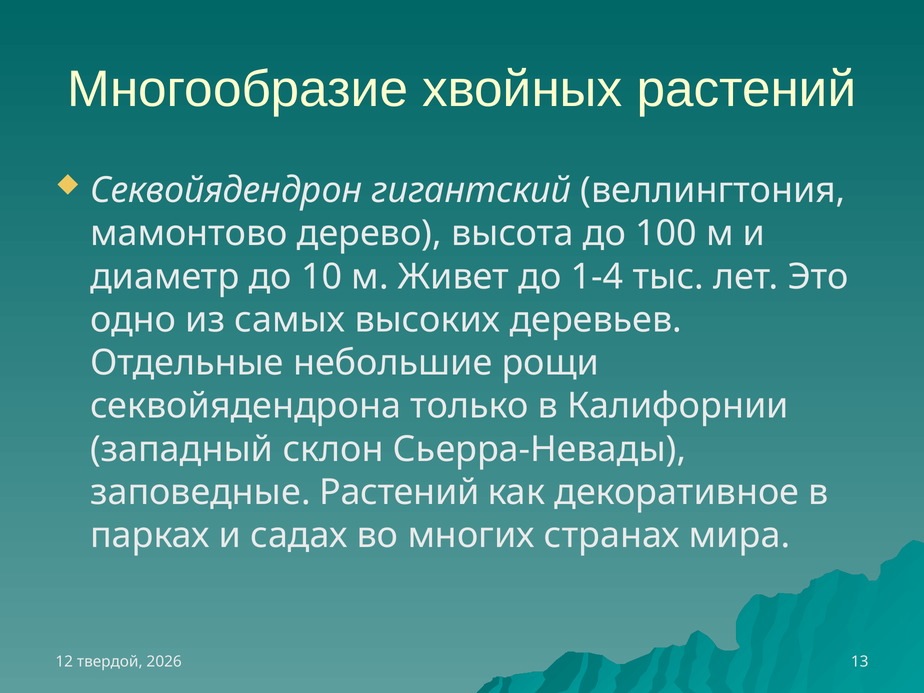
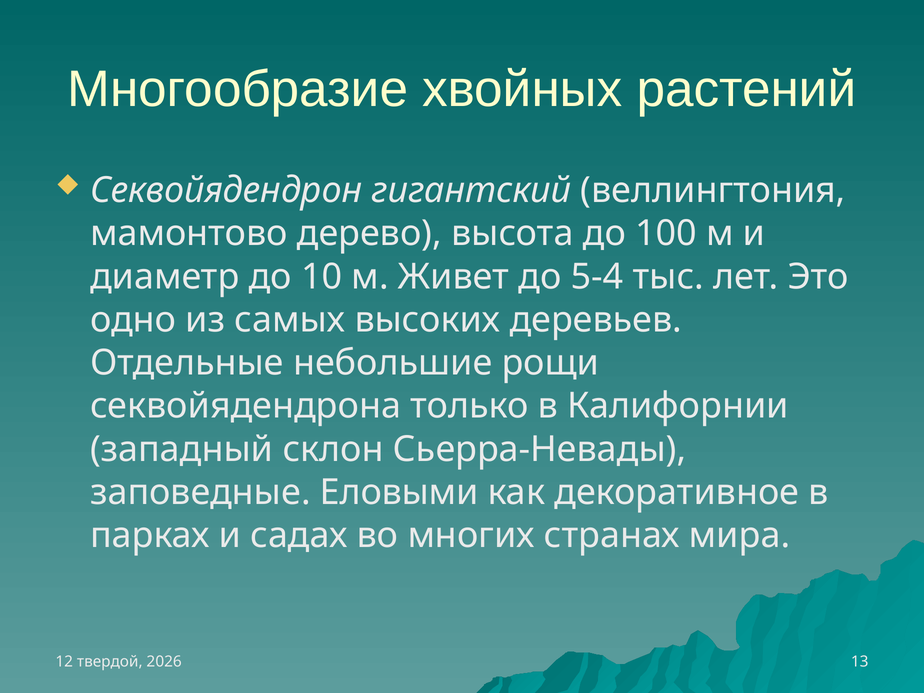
1-4: 1-4 -> 5-4 (597, 277)
заповедные Растений: Растений -> Еловыми (399, 492)
